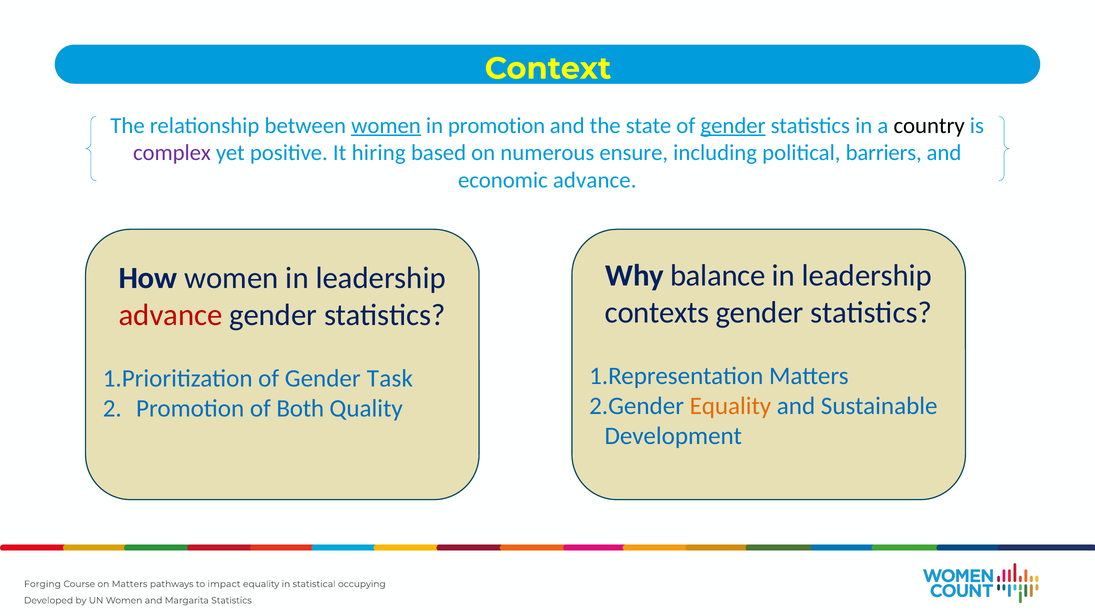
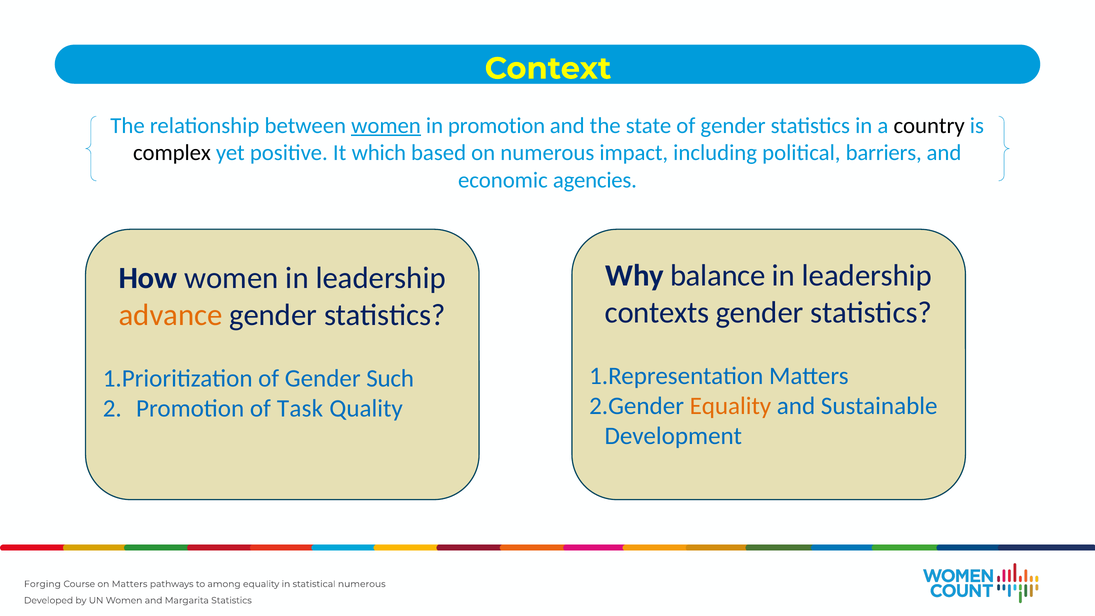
gender underline: present -> none (733, 125)
complex colour: purple -> black (172, 153)
hiring: hiring -> which (379, 153)
ensure: ensure -> impact (634, 153)
economic advance: advance -> agencies (595, 180)
advance colour: red -> orange (171, 315)
Task: Task -> Such (390, 378)
Both: Both -> Task (300, 409)
impact: impact -> among (224, 584)
statistical occupying: occupying -> numerous (362, 584)
